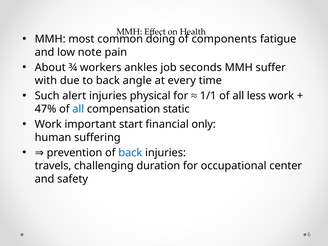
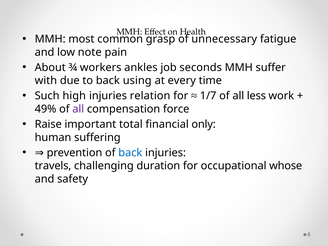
doing: doing -> grasp (161, 39)
components: components -> unnecessary (224, 39)
angle: angle -> using (137, 81)
alert: alert -> high (74, 96)
physical: physical -> relation (150, 96)
1/1: 1/1 -> 1/7 (208, 96)
47%: 47% -> 49% (46, 109)
all colour: blue -> purple (78, 109)
static: static -> force (176, 109)
Work: Work -> Raise (48, 124)
start: start -> total (131, 124)
center: center -> whose (286, 166)
